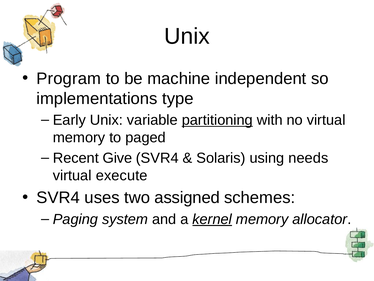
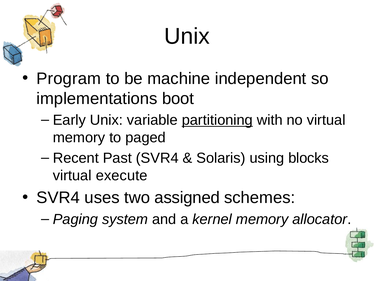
type: type -> boot (178, 98)
Give: Give -> Past (117, 158)
needs: needs -> blocks (309, 158)
kernel underline: present -> none (212, 219)
